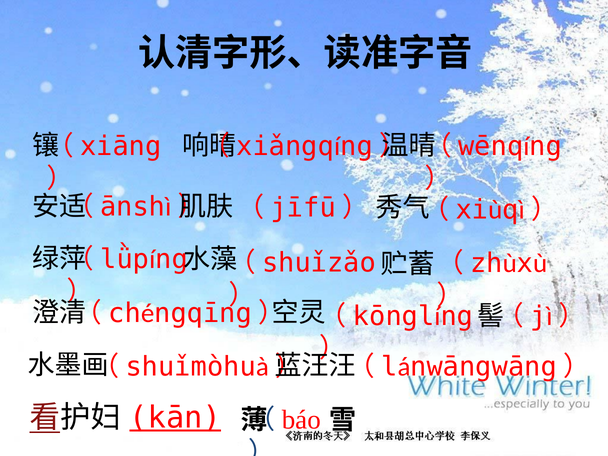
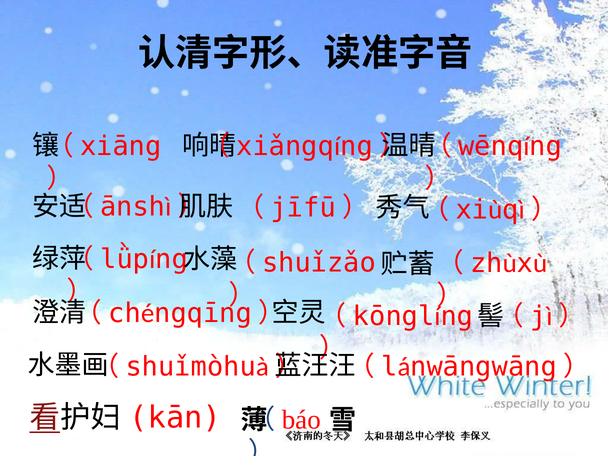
kān underline: present -> none (175, 418)
